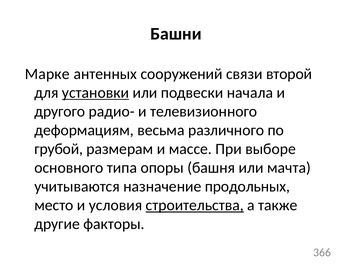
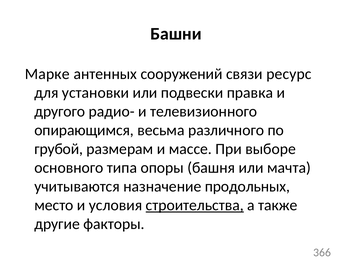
второй: второй -> ресурс (289, 74)
установки underline: present -> none (95, 93)
начала: начала -> правка (250, 93)
деформациям: деформациям -> опирающимся (84, 130)
